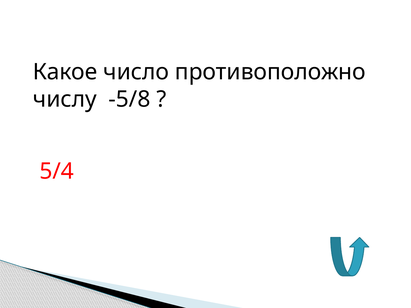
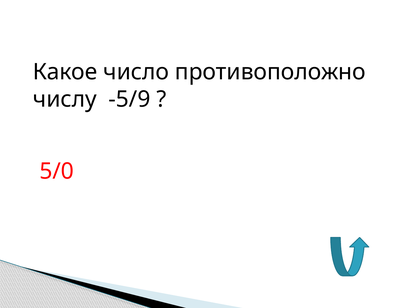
-5/8: -5/8 -> -5/9 (130, 99)
5/4: 5/4 -> 5/0 (57, 171)
